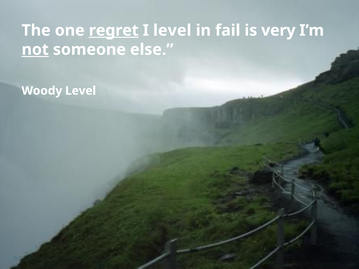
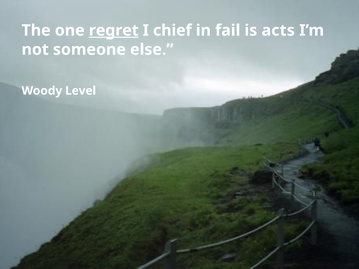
I level: level -> chief (172, 30)
very: very -> acts (278, 30)
not underline: present -> none (35, 50)
